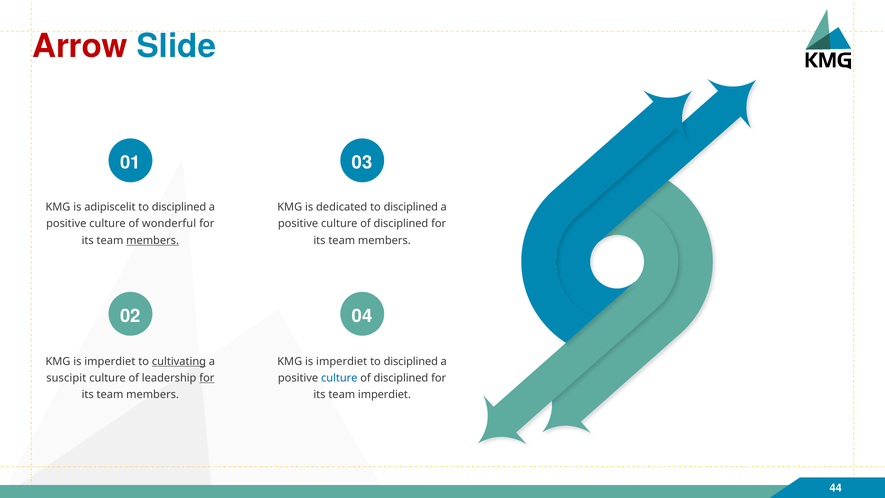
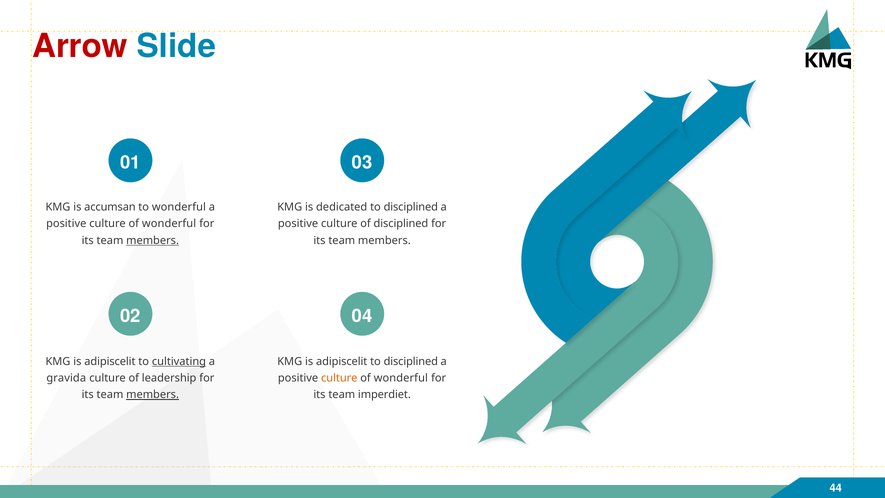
adipiscelit: adipiscelit -> accumsan (110, 207)
disciplined: disciplined -> wonderful (179, 207)
imperdiet: imperdiet -> adipiscelit (110, 361)
imperdiet: imperdiet -> adipiscelit (342, 361)
suscipit: suscipit -> gravida (66, 378)
for underline: present -> none (207, 378)
culture colour: blue -> orange (339, 378)
disciplined: disciplined -> wonderful (401, 378)
members underline: none -> present (153, 395)
